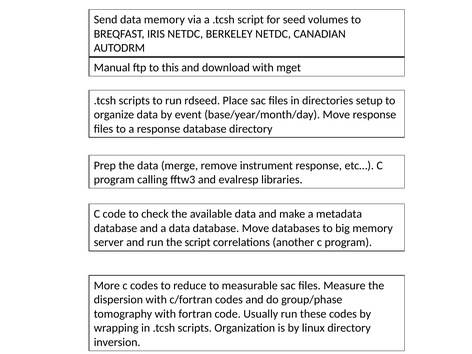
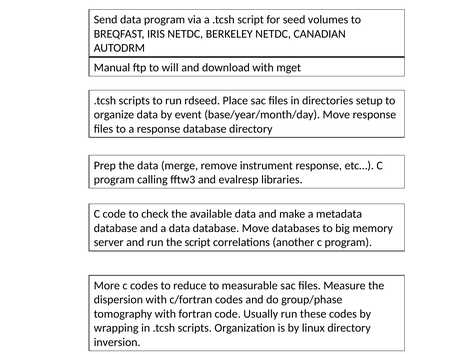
data memory: memory -> program (164, 20)
this: this -> will (170, 68)
